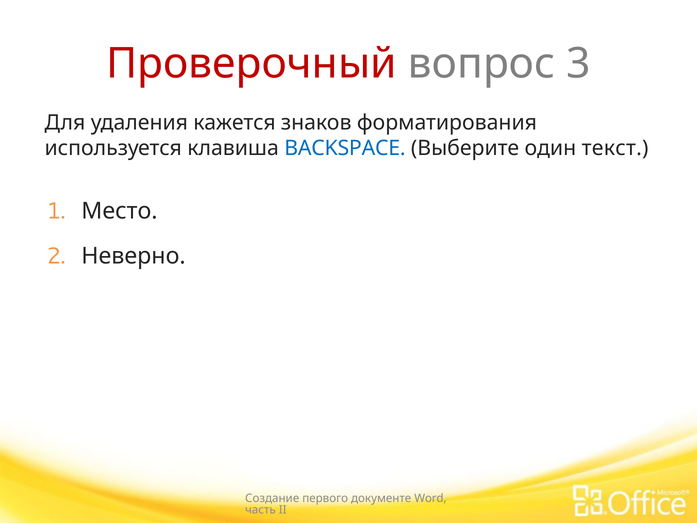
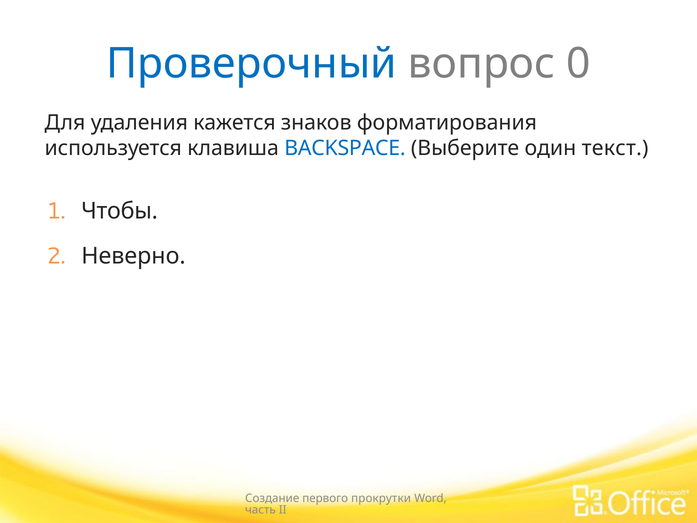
Проверочный colour: red -> blue (251, 64)
3: 3 -> 0 (578, 64)
Место: Место -> Чтобы (120, 211)
документе: документе -> прокрутки (381, 498)
